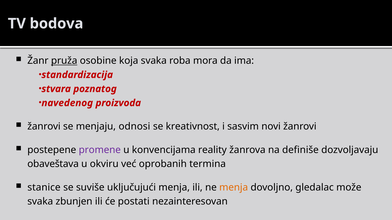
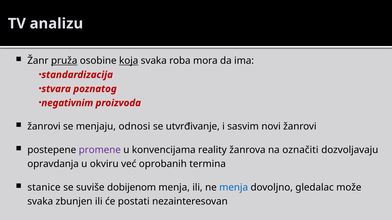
bodova: bodova -> analizu (56, 24)
koja underline: none -> present (129, 61)
navedenog: navedenog -> negativnim (67, 103)
kreativnost: kreativnost -> utvrđivanje (193, 127)
definiše: definiše -> označiti (300, 150)
obaveštava: obaveštava -> opravdanja (53, 164)
uključujući: uključujući -> dobijenom (132, 188)
menja colour: orange -> blue (234, 188)
